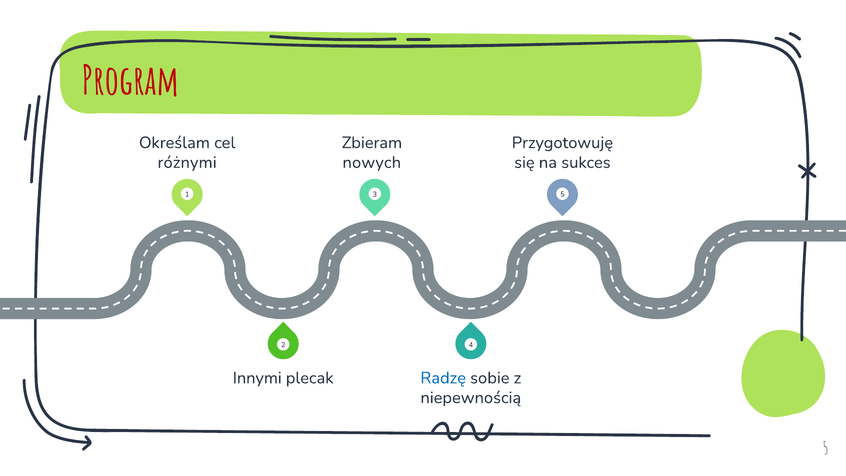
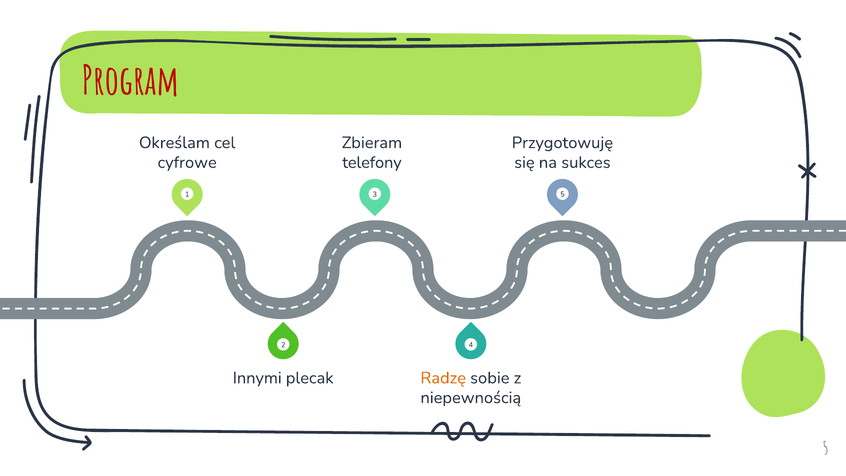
różnymi: różnymi -> cyfrowe (187, 162)
nowych: nowych -> telefony (372, 162)
Radzę colour: blue -> orange (443, 378)
